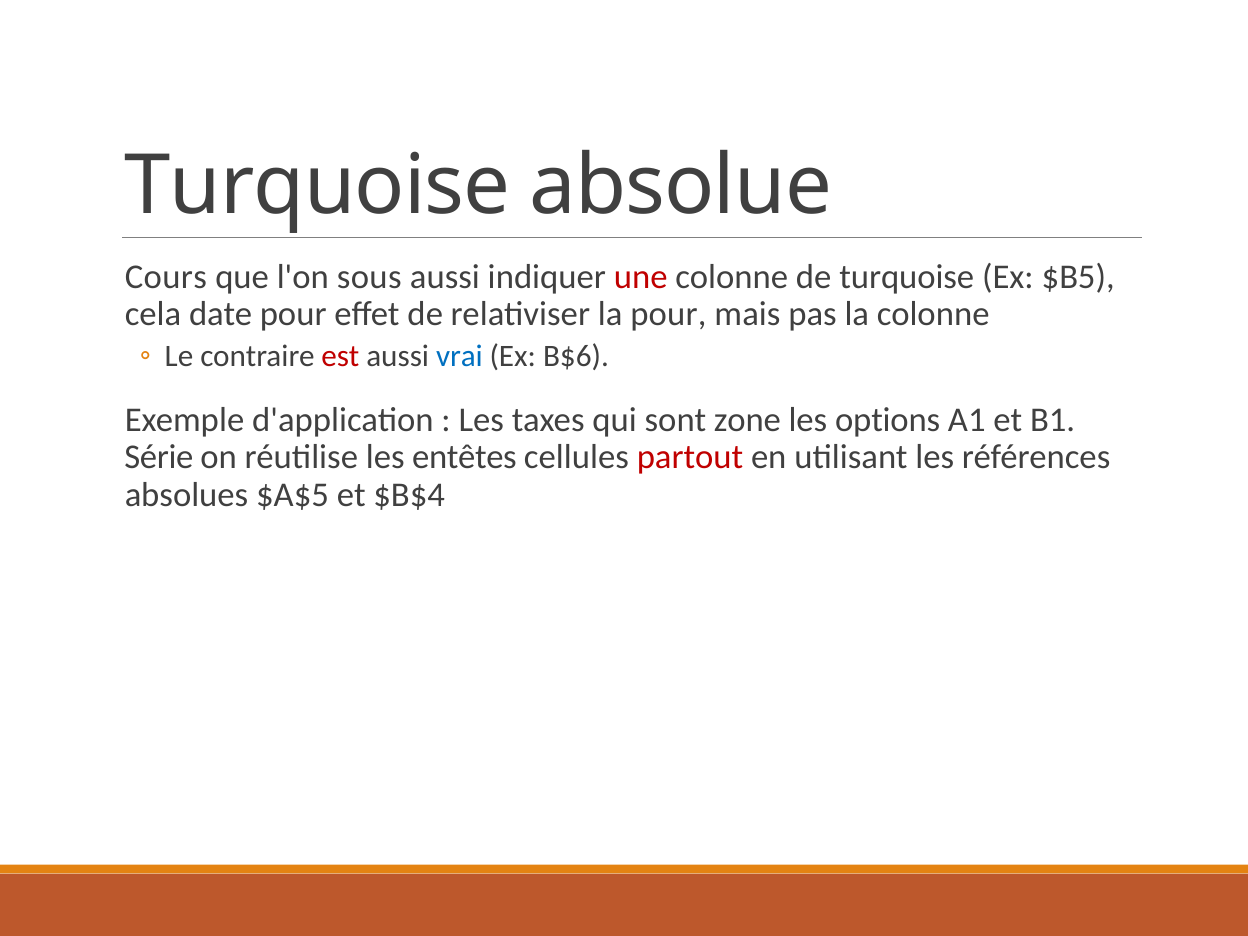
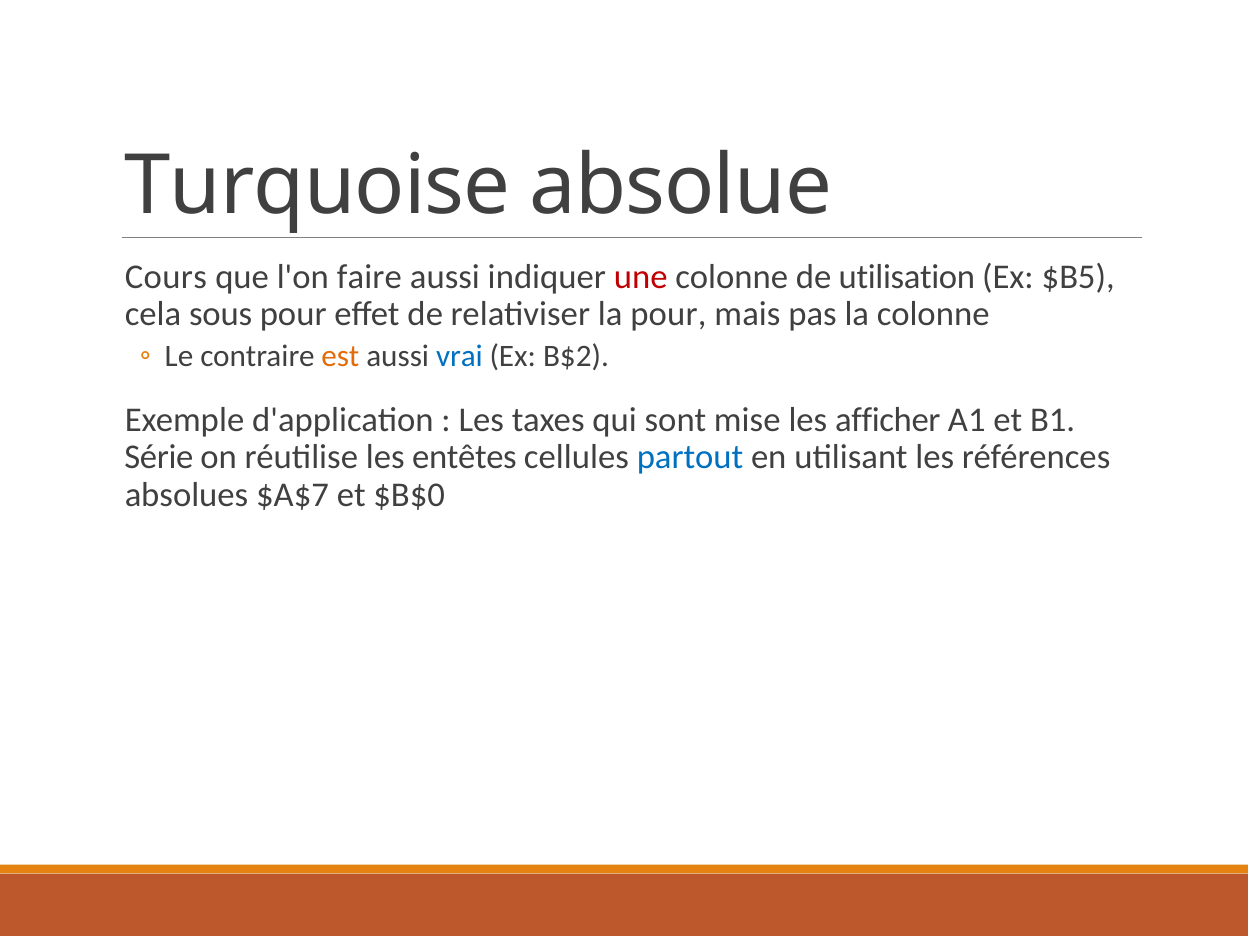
sous: sous -> faire (369, 277)
de turquoise: turquoise -> utilisation (907, 277)
date: date -> sous (221, 314)
est colour: red -> orange (340, 357)
B$6: B$6 -> B$2 (576, 357)
zone: zone -> mise (747, 420)
options: options -> afficher (888, 420)
partout colour: red -> blue (690, 457)
$A$5: $A$5 -> $A$7 (293, 495)
$B$4: $B$4 -> $B$0 (409, 495)
